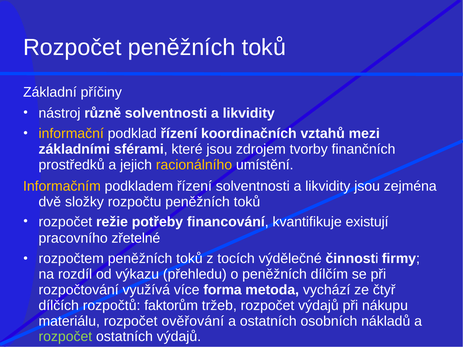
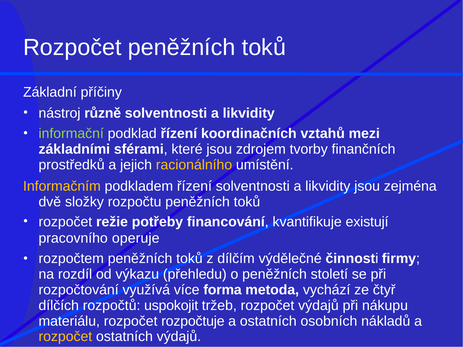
informační colour: yellow -> light green (71, 134)
zřetelné: zřetelné -> operuje (136, 238)
tocích: tocích -> dílčím (236, 259)
dílčím: dílčím -> století (329, 274)
faktorům: faktorům -> uspokojit (171, 306)
ověřování: ověřování -> rozpočtuje (193, 321)
rozpočet colour: light green -> yellow (65, 337)
